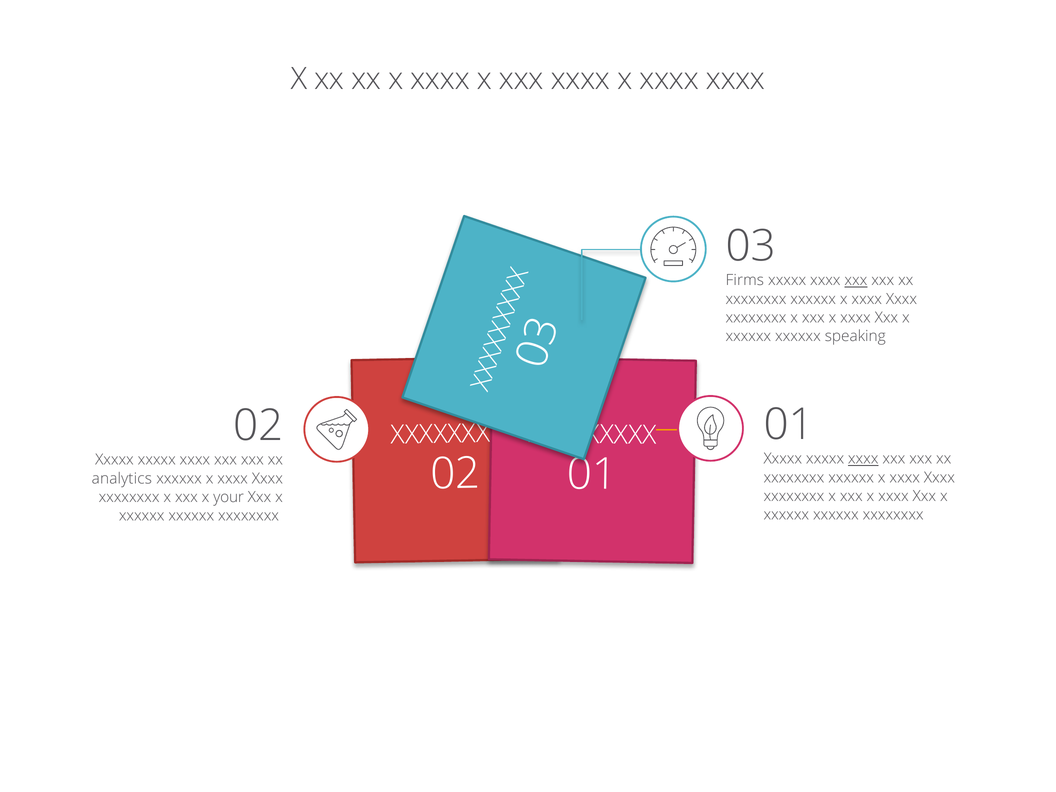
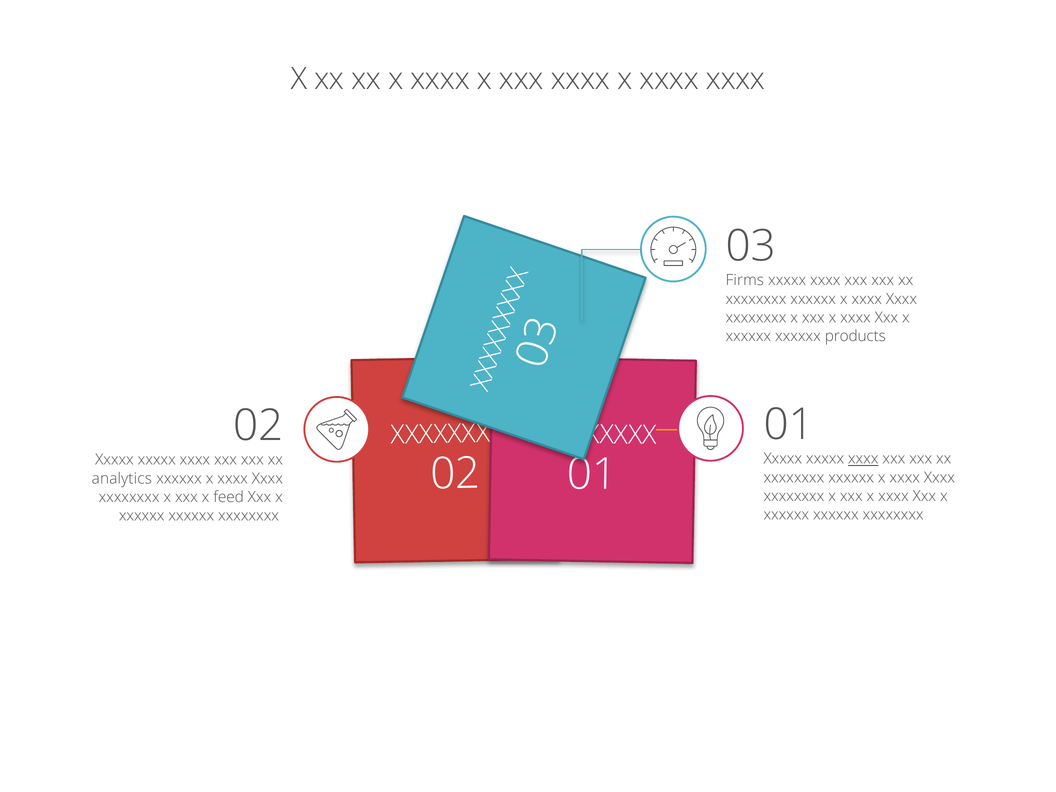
xxx underline: present -> none (856, 280)
speaking: speaking -> products (855, 336)
your: your -> feed (229, 497)
